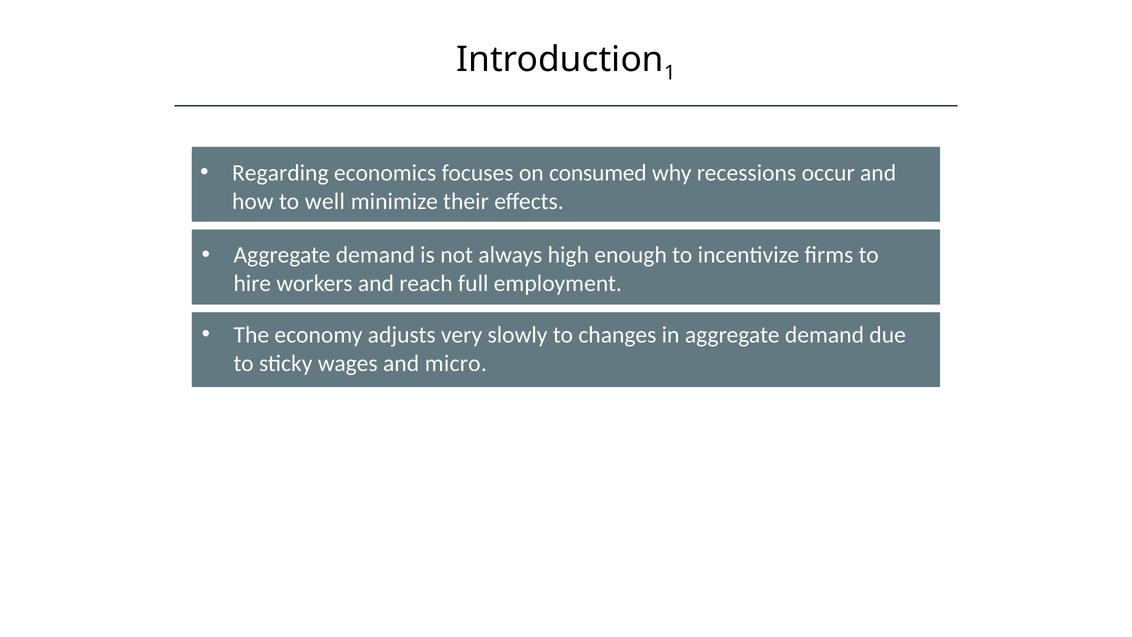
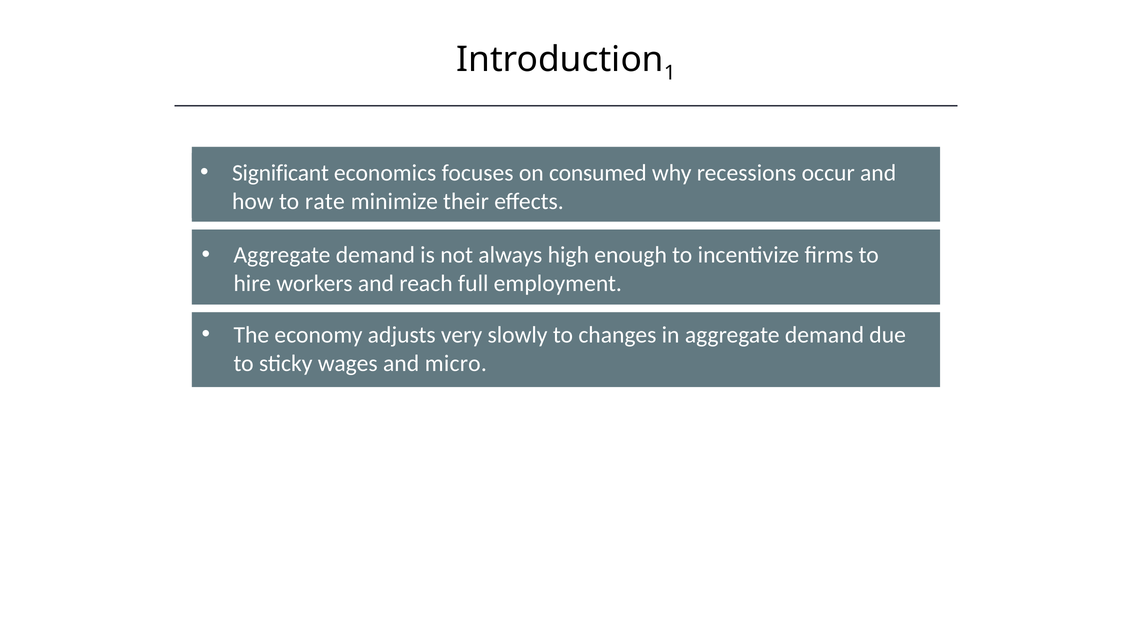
Regarding: Regarding -> Significant (280, 173)
well: well -> rate (325, 201)
